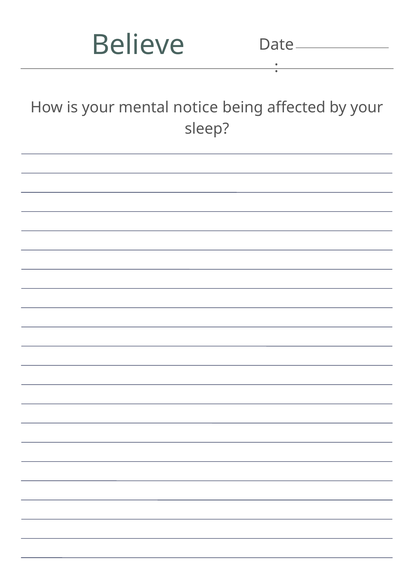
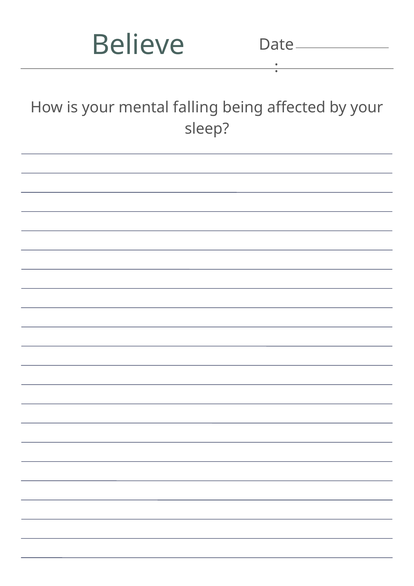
notice: notice -> falling (196, 107)
